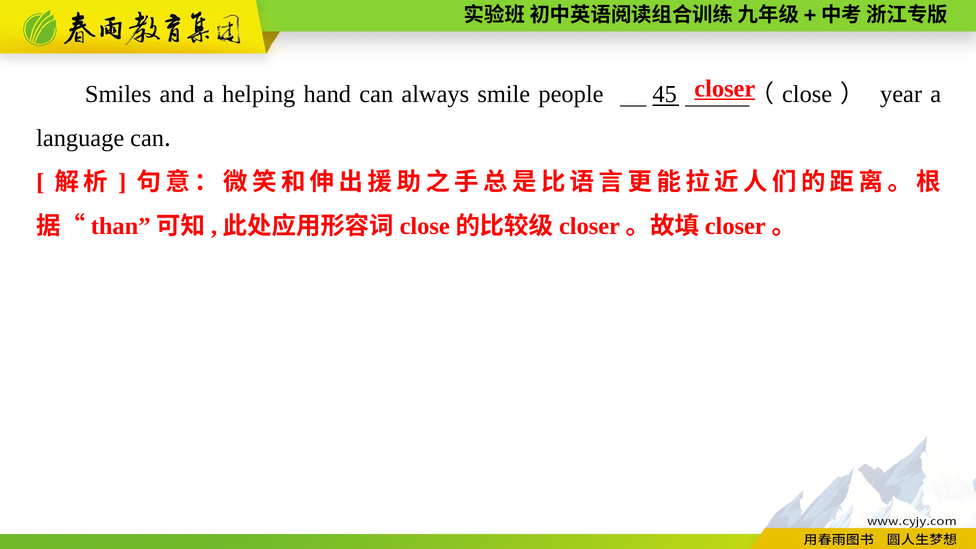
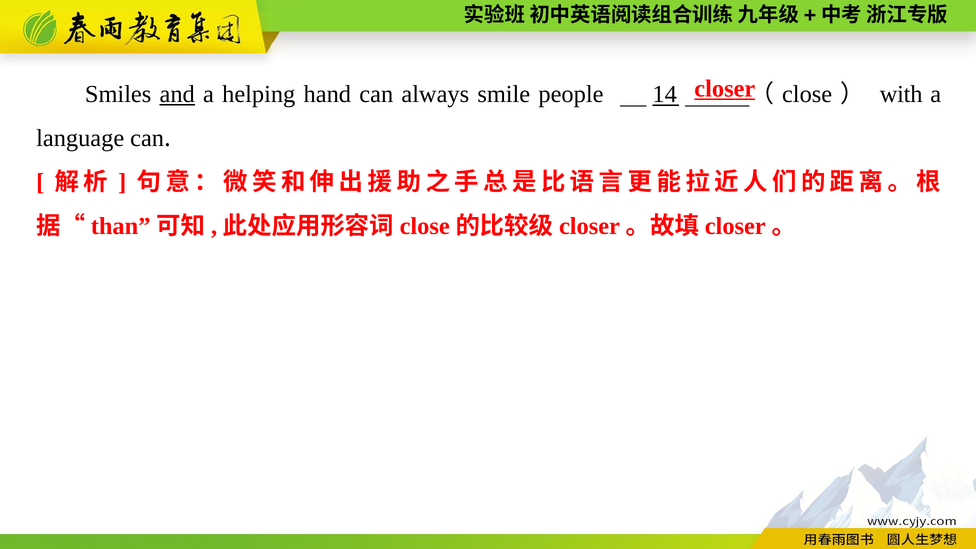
and underline: none -> present (177, 94)
45: 45 -> 14 (665, 94)
year: year -> with (901, 94)
